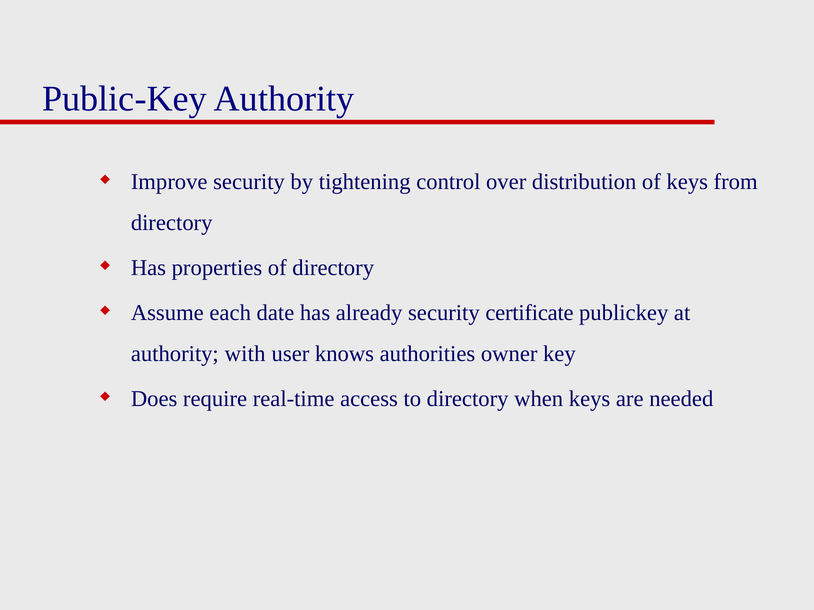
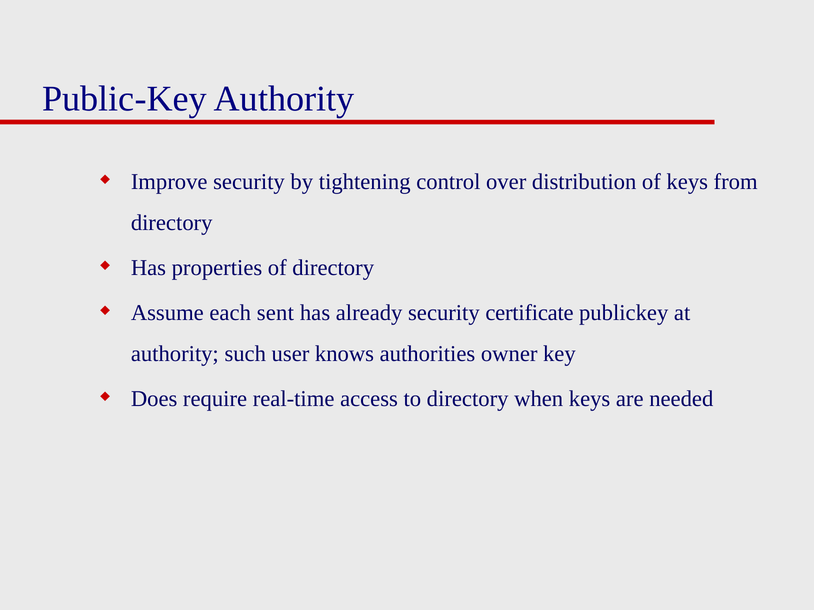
date: date -> sent (275, 313)
with: with -> such (245, 354)
